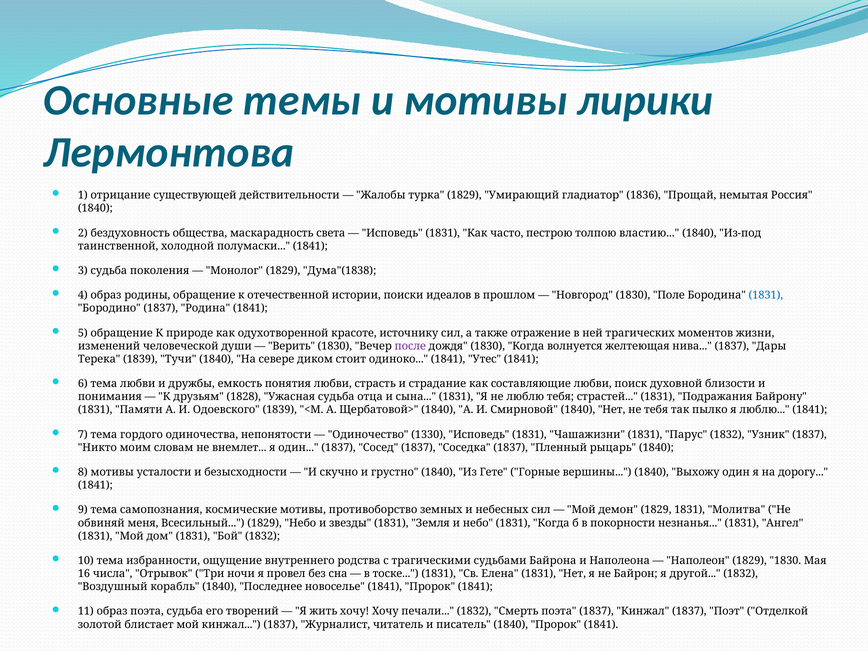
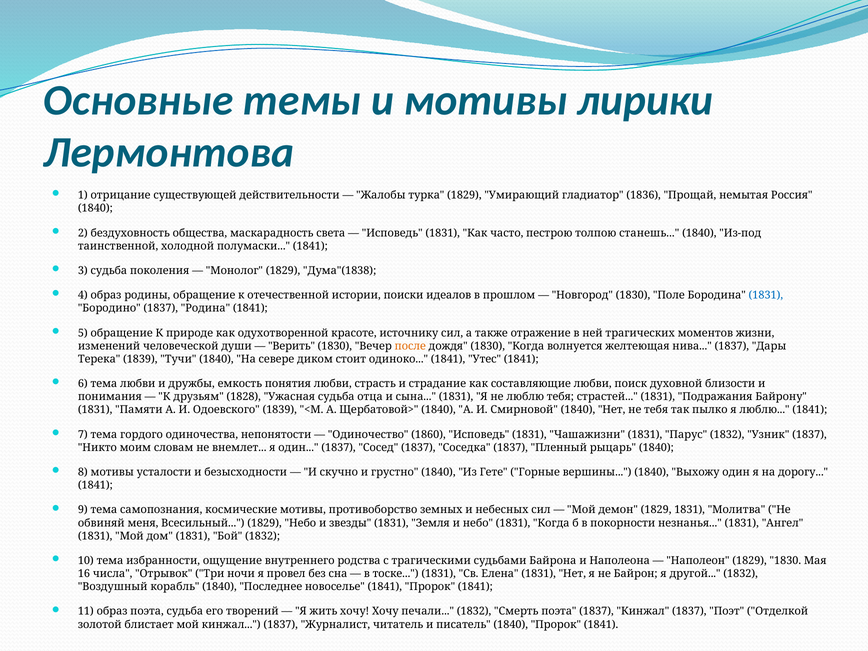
властию: властию -> станешь (649, 233)
после colour: purple -> orange (410, 346)
1330: 1330 -> 1860 (428, 434)
